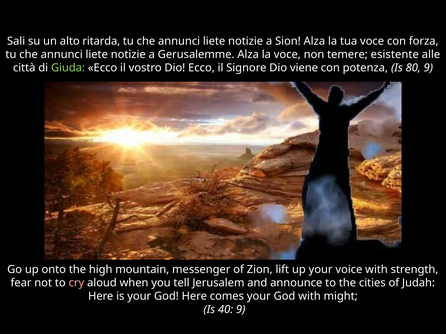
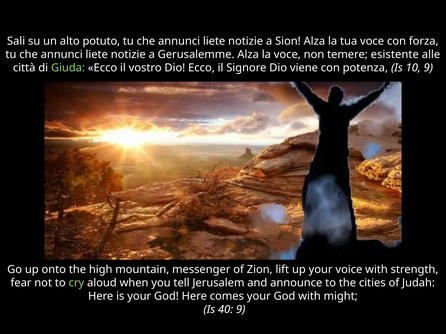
ritarda: ritarda -> potuto (101, 41)
80: 80 -> 10 (413, 68)
cry colour: pink -> light green (76, 283)
